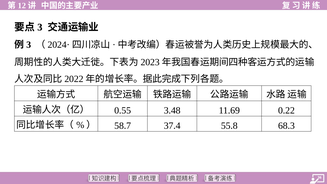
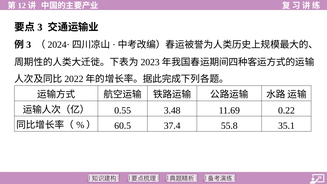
58.7: 58.7 -> 60.5 (123, 126)
68.3: 68.3 -> 35.1 (286, 126)
